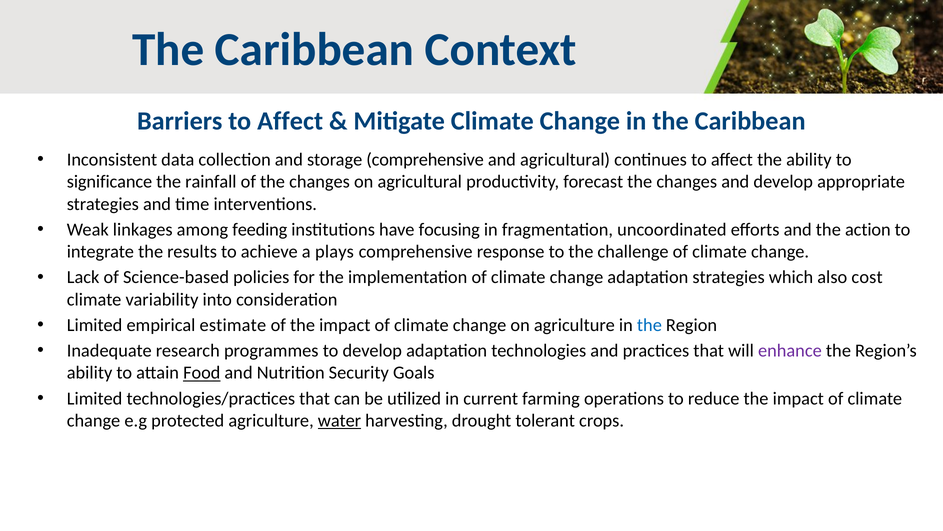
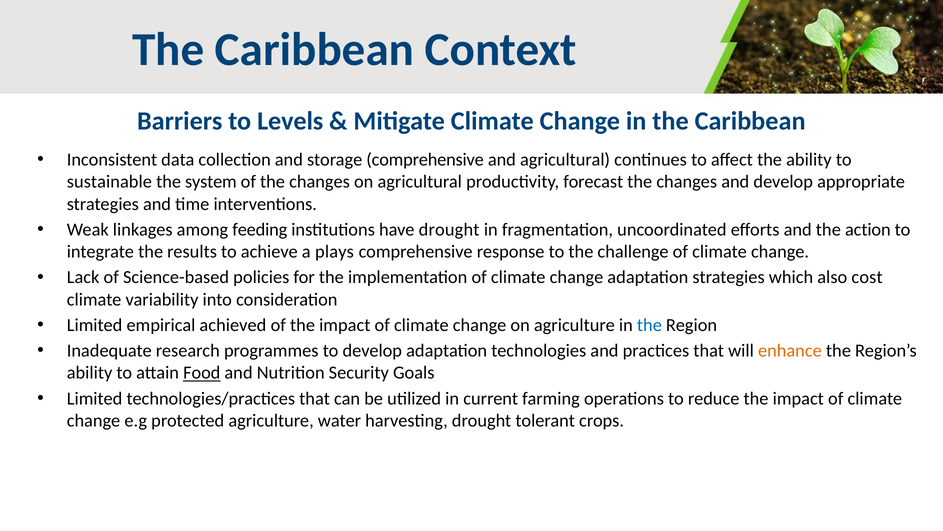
Barriers to Affect: Affect -> Levels (290, 121)
significance: significance -> sustainable (109, 182)
rainfall: rainfall -> system (211, 182)
have focusing: focusing -> drought (449, 229)
estimate: estimate -> achieved (233, 325)
enhance colour: purple -> orange (790, 351)
water underline: present -> none (339, 420)
